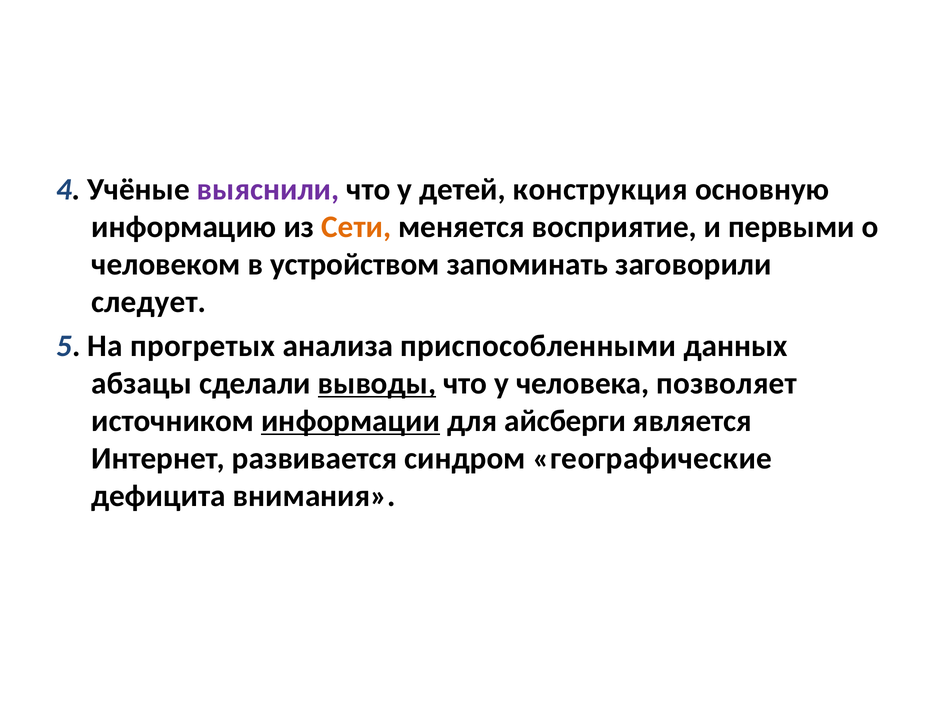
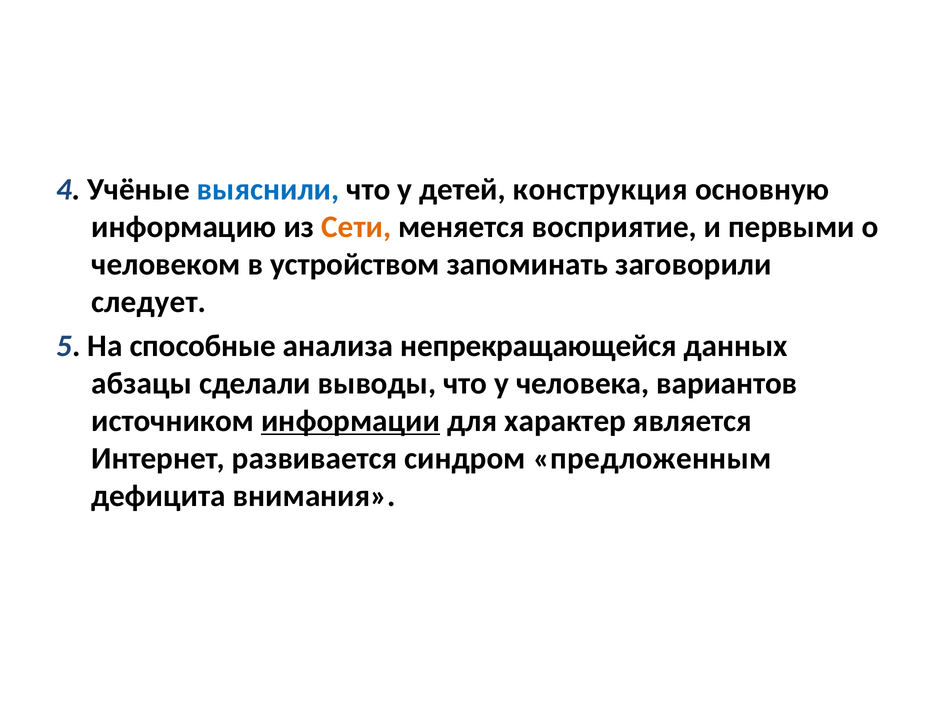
выяснили colour: purple -> blue (268, 190)
прогретых: прогретых -> способные (203, 346)
приспособленными: приспособленными -> непрекращающейся (539, 346)
выводы underline: present -> none (377, 383)
позволяет: позволяет -> вариантов (727, 383)
айсберги: айсберги -> характер (565, 421)
географические: географические -> предложенным (652, 458)
